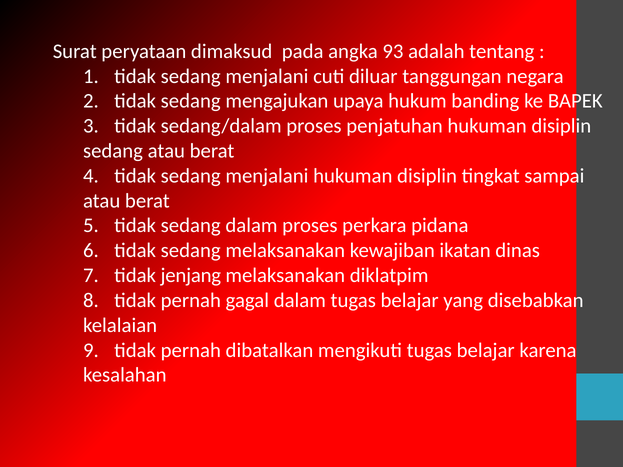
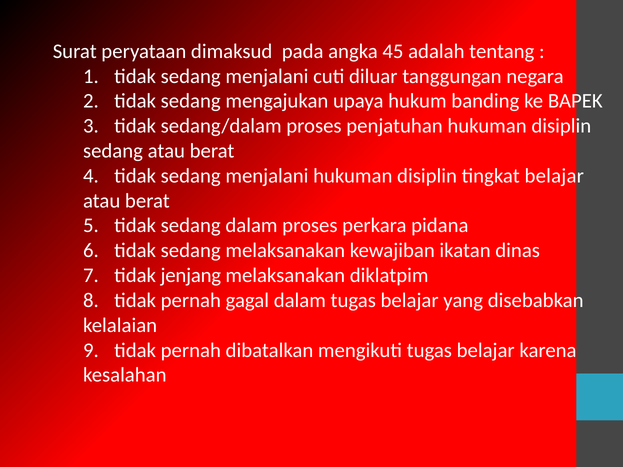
93: 93 -> 45 (393, 51)
tingkat sampai: sampai -> belajar (554, 176)
